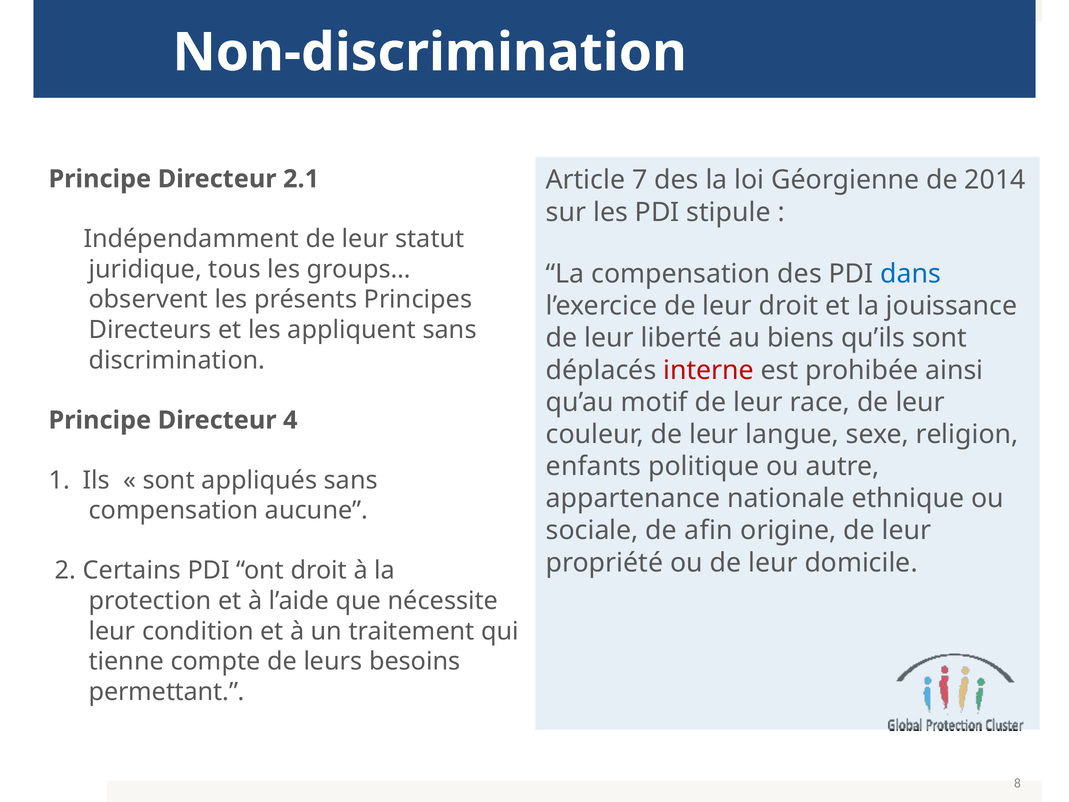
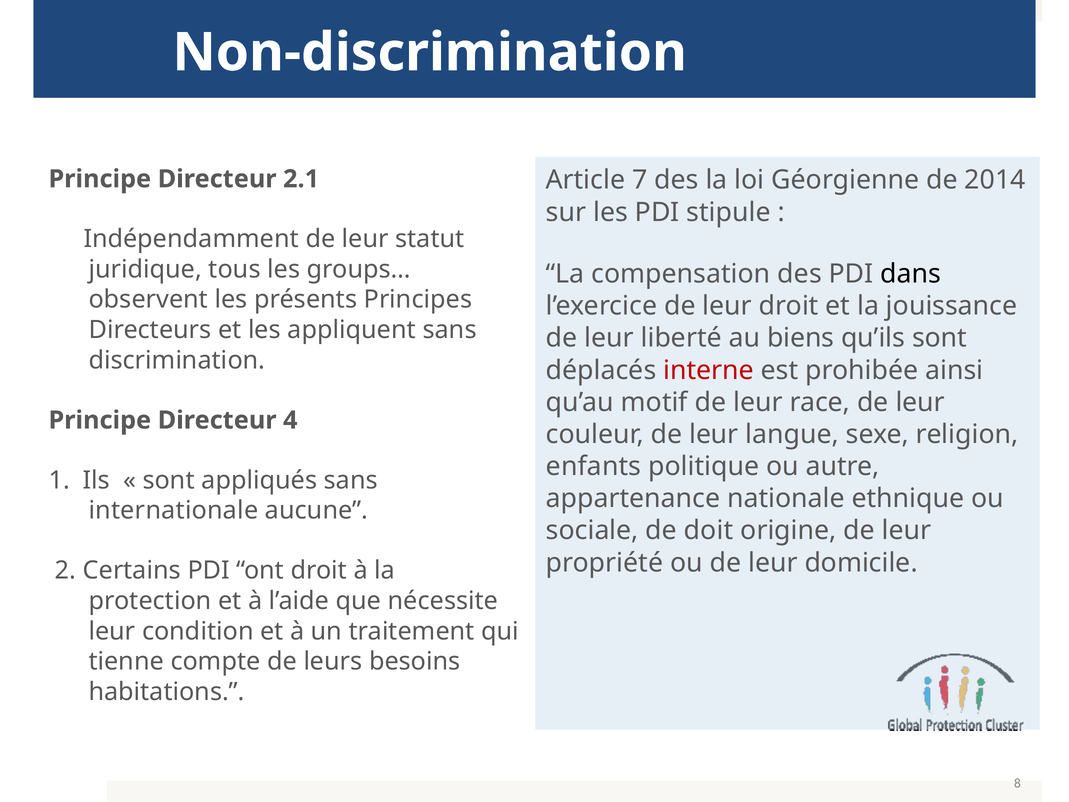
dans colour: blue -> black (911, 274)
compensation: compensation -> internationale (173, 510)
afin: afin -> doit (709, 530)
permettant: permettant -> habitations (167, 692)
